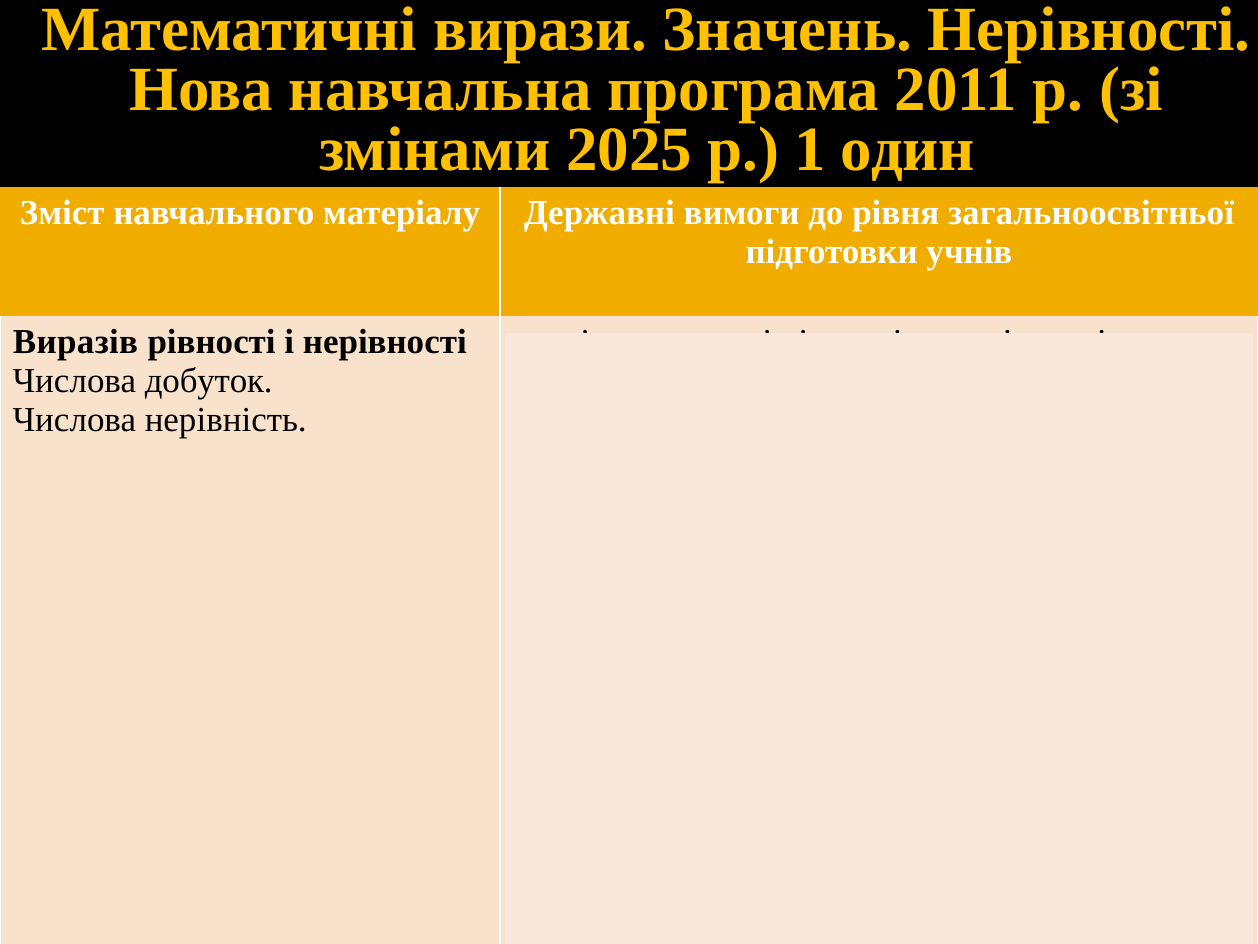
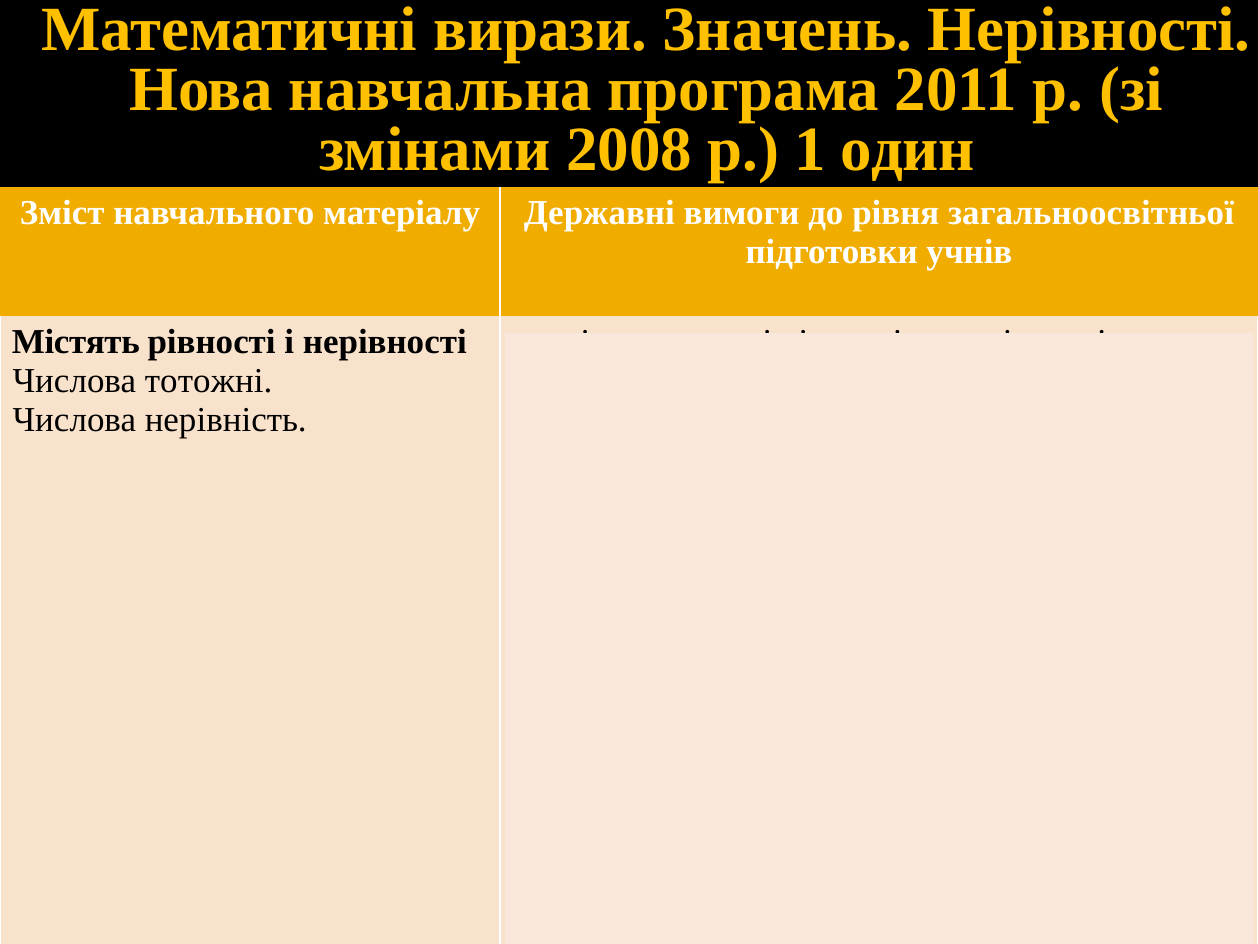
2025: 2025 -> 2008 (629, 150)
Виразів: Виразів -> Містять (76, 342)
добуток: добуток -> тотожні (209, 380)
